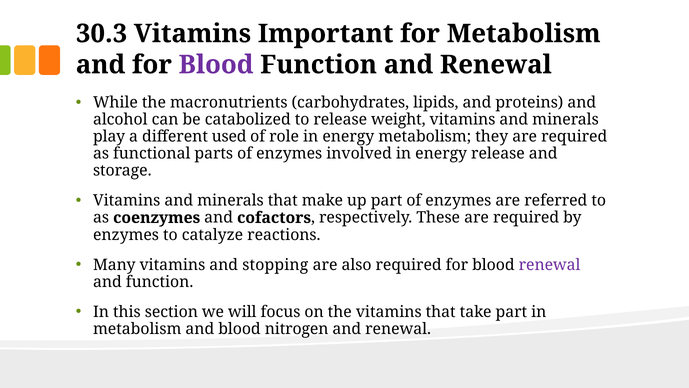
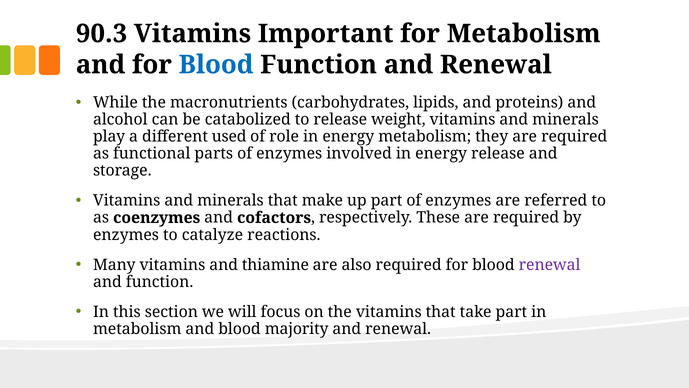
30.3: 30.3 -> 90.3 (101, 34)
Blood colour: purple -> blue (216, 65)
stopping: stopping -> thiamine (275, 265)
nitrogen: nitrogen -> majority (297, 329)
